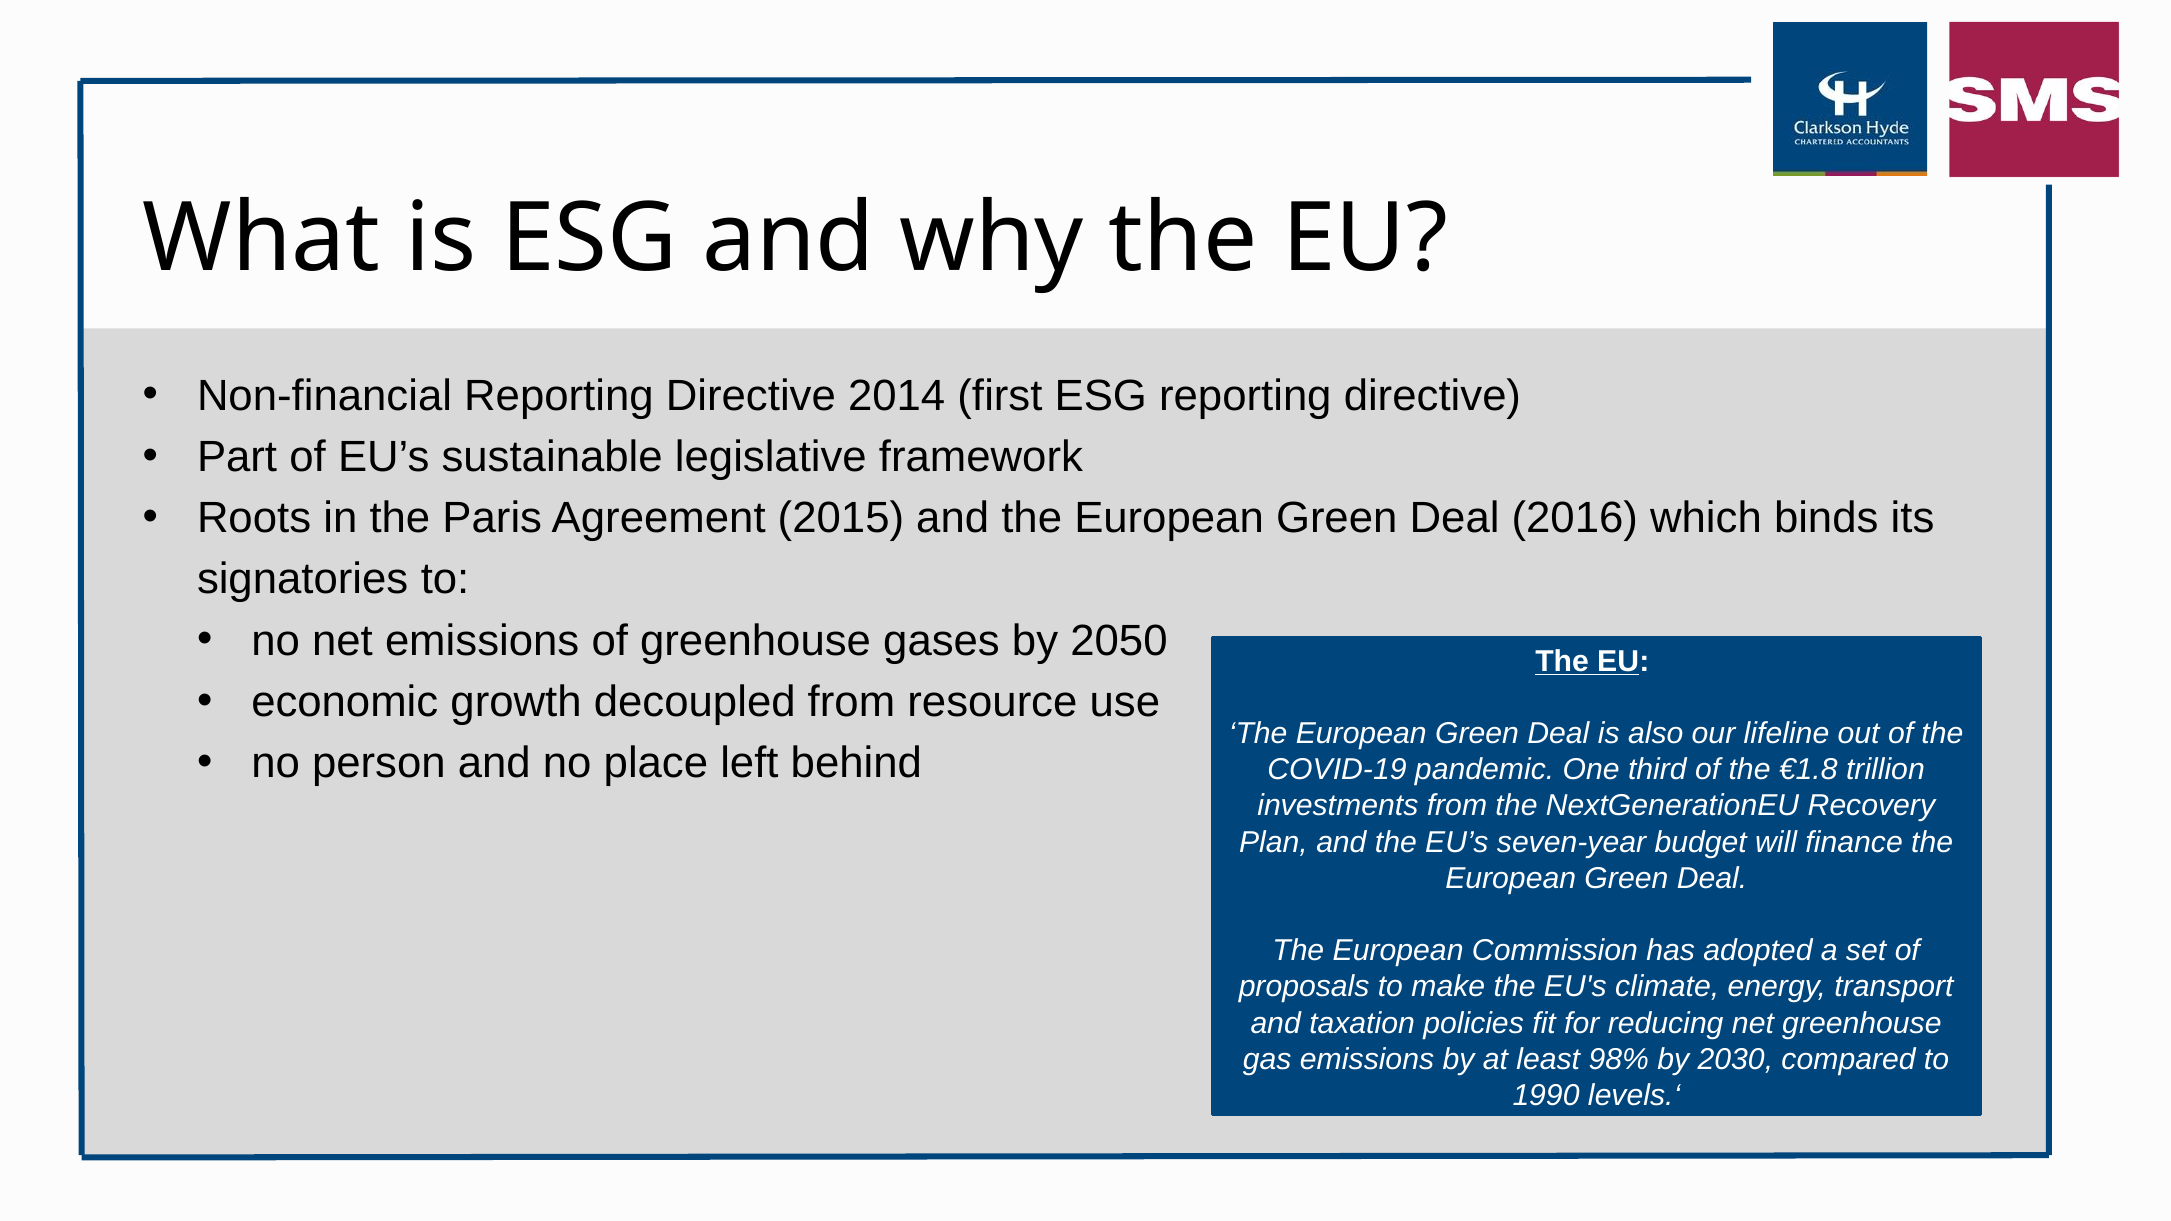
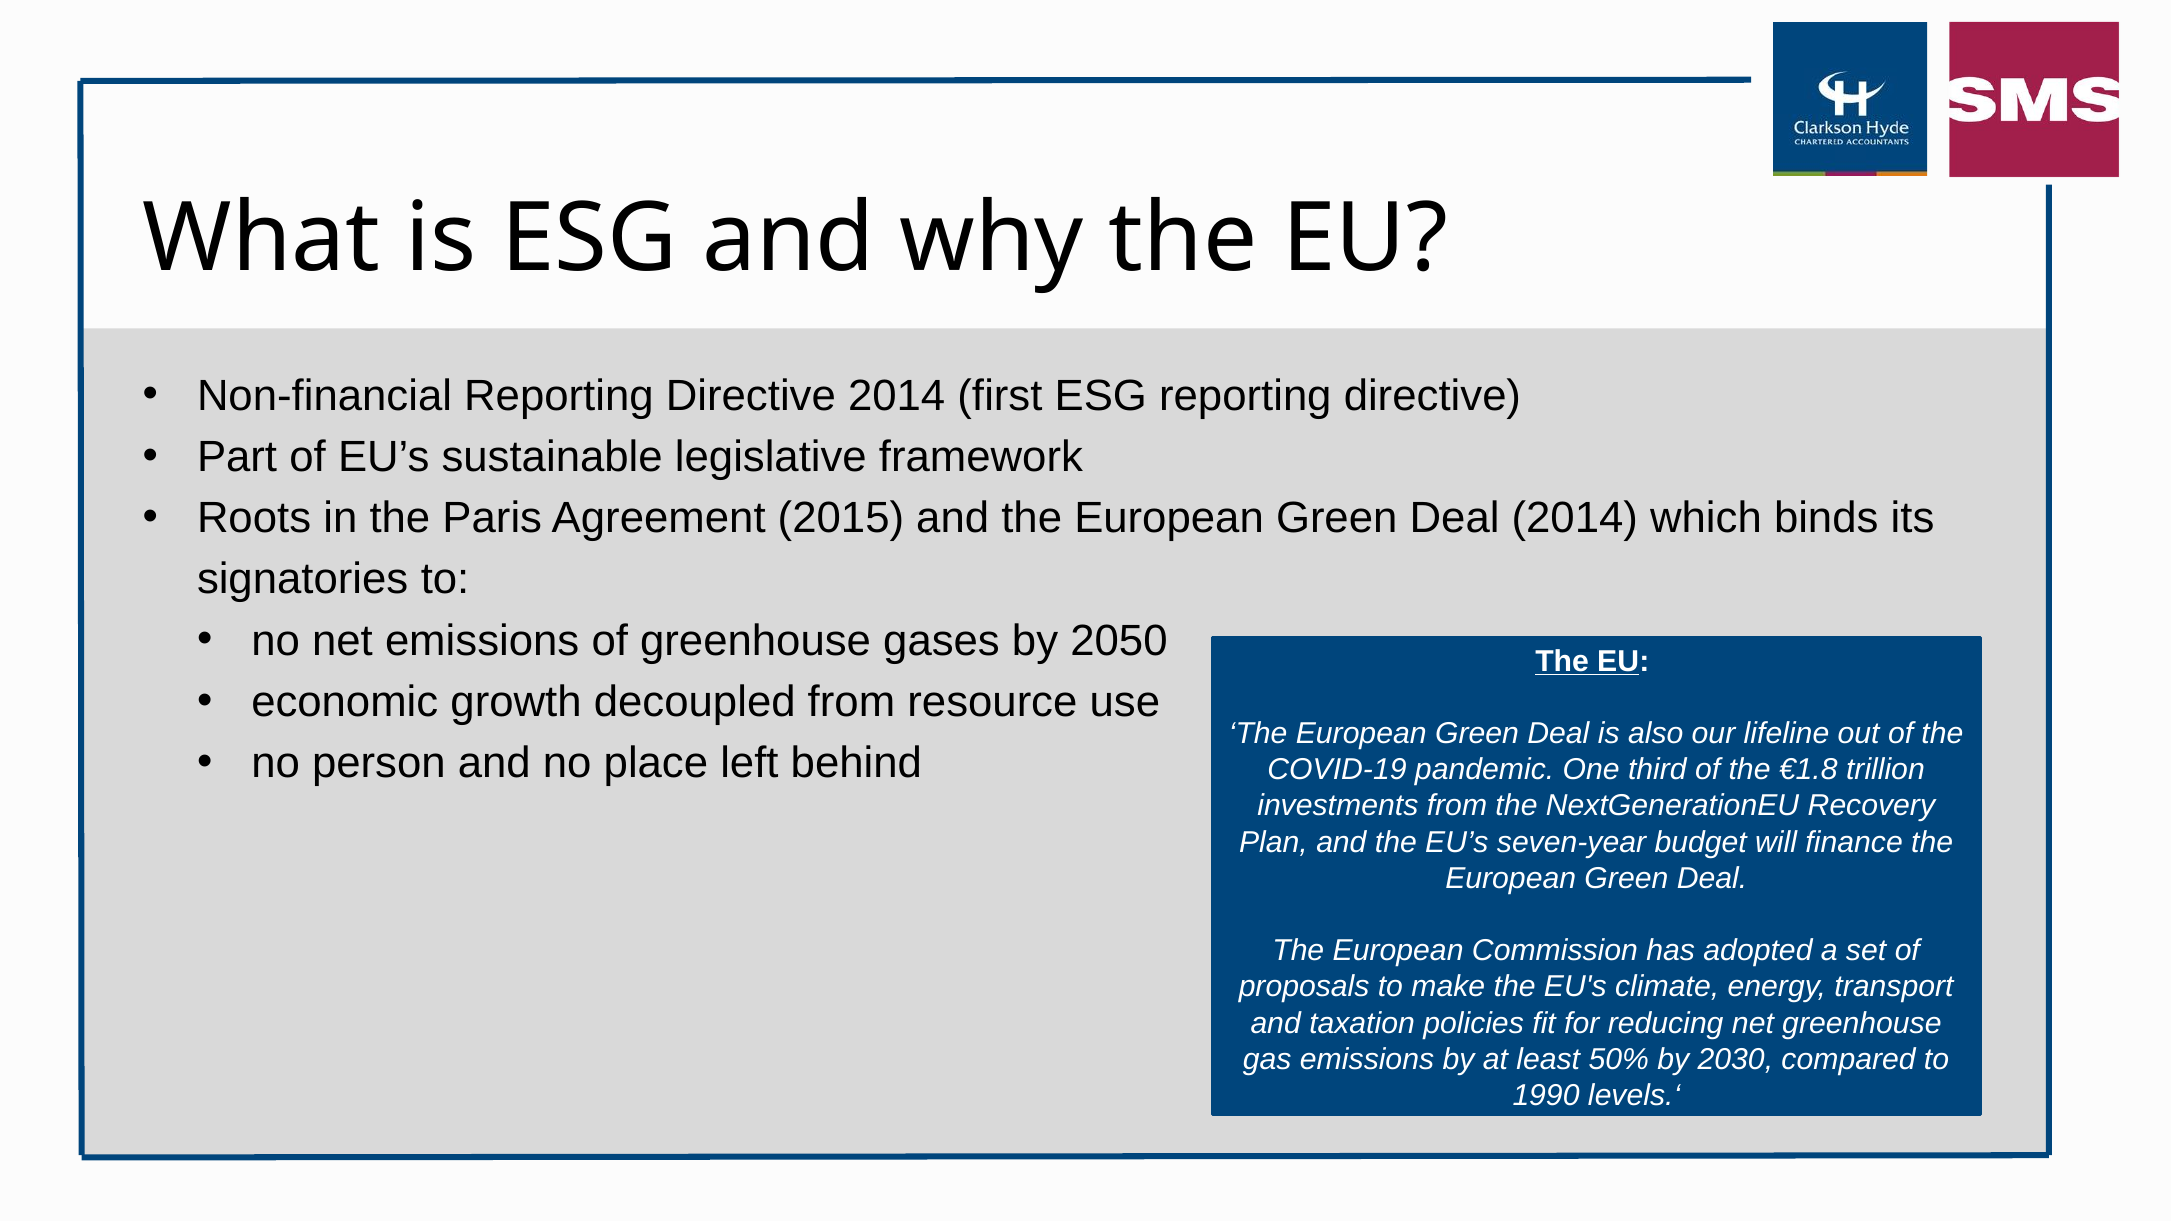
Deal 2016: 2016 -> 2014 (1575, 518)
98%: 98% -> 50% (1619, 1059)
